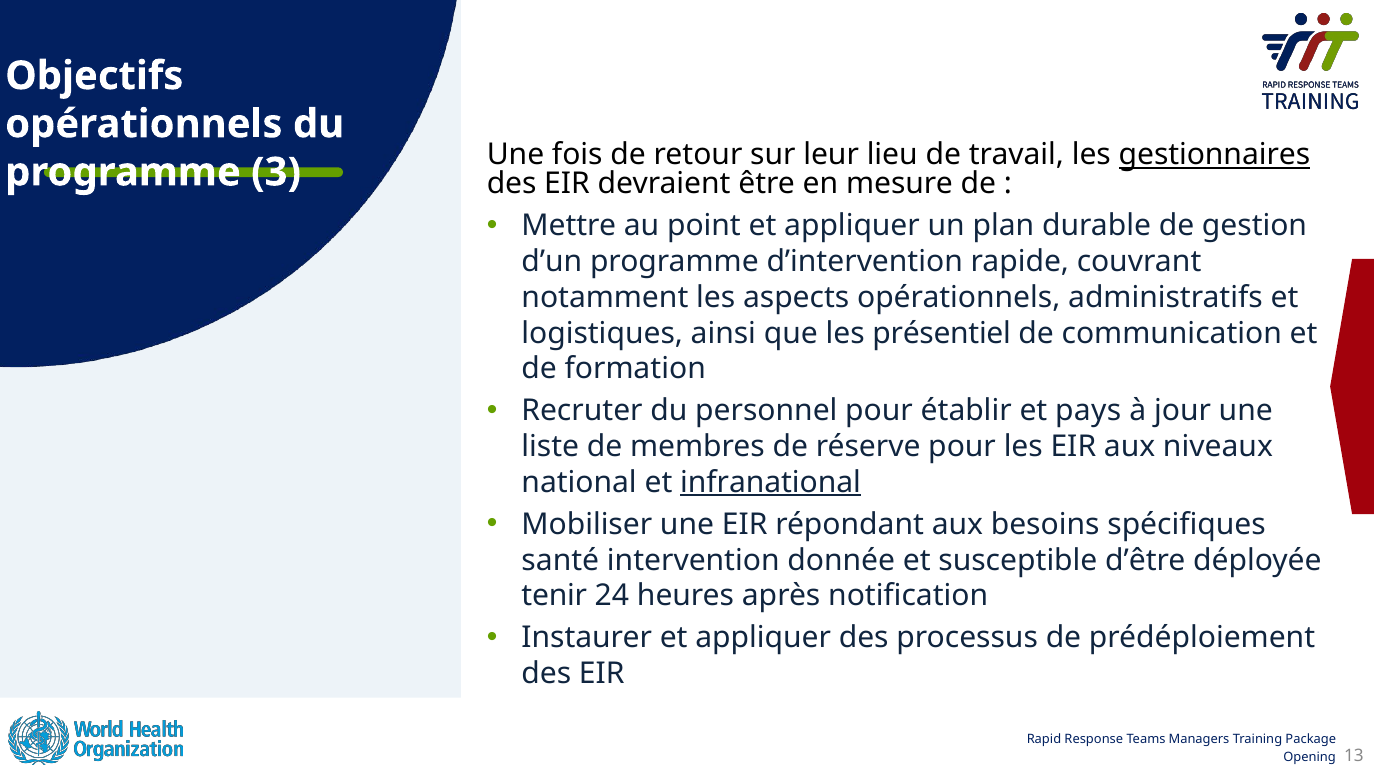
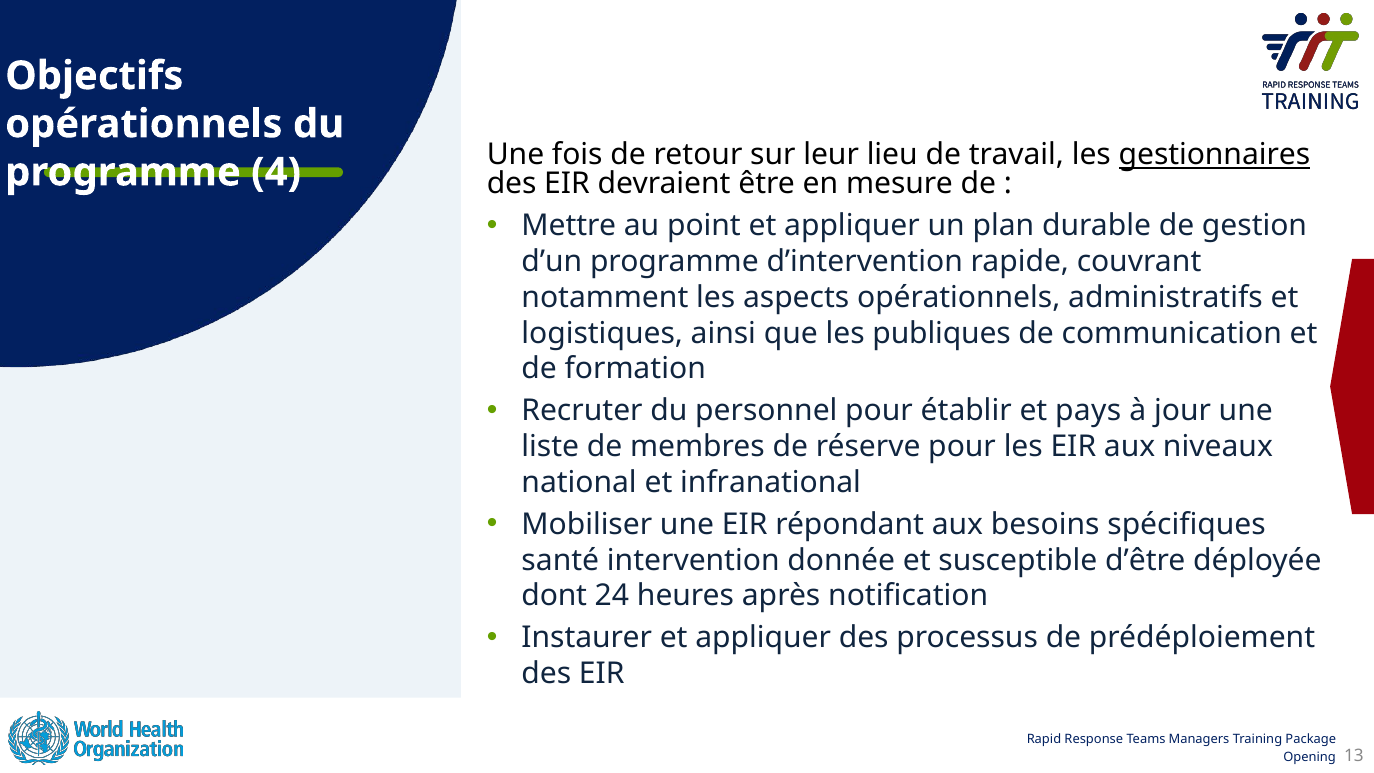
3: 3 -> 4 (276, 172)
présentiel: présentiel -> publiques (942, 333)
infranational underline: present -> none (771, 482)
tenir: tenir -> dont (554, 596)
